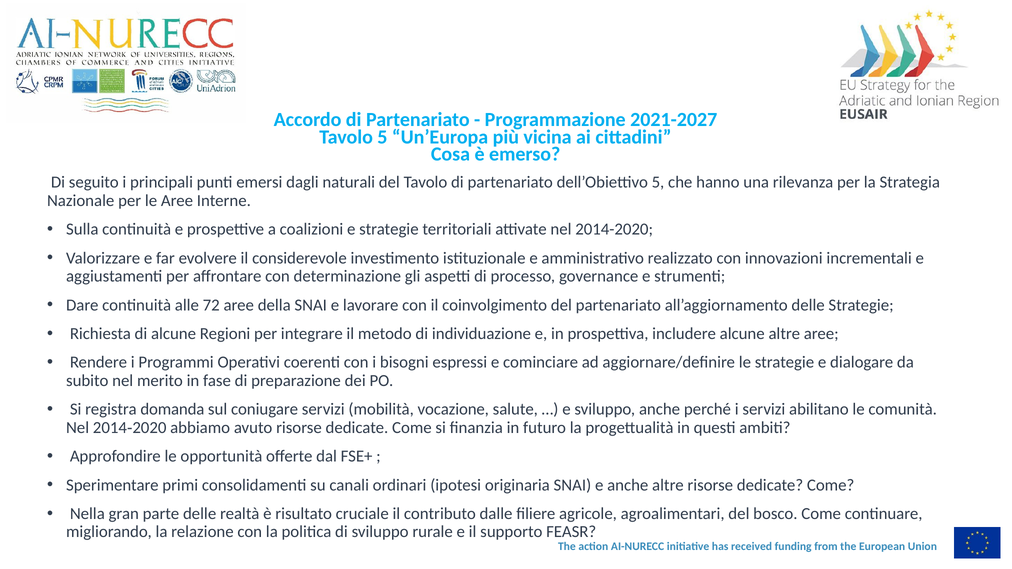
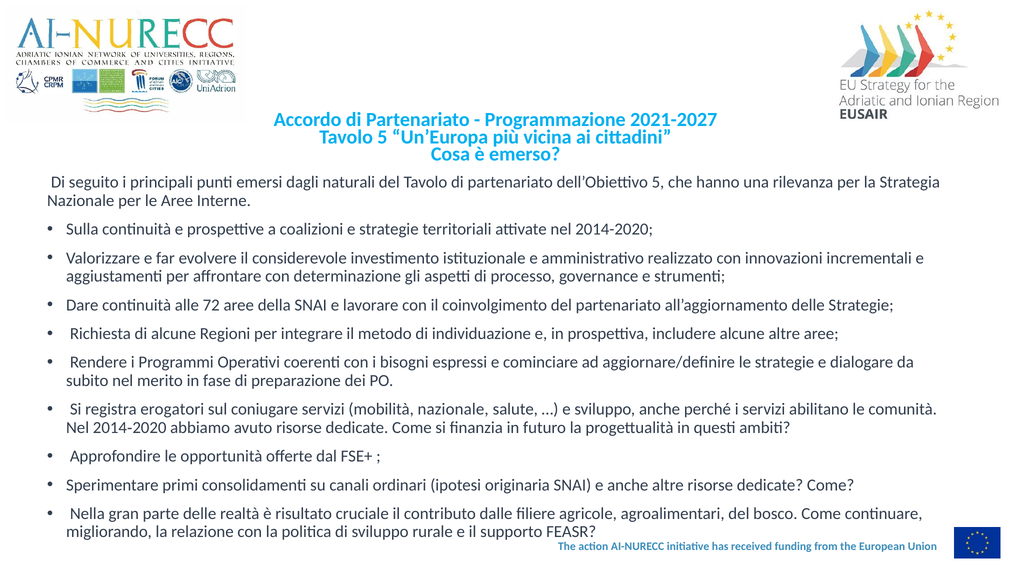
domanda: domanda -> erogatori (172, 410)
mobilità vocazione: vocazione -> nazionale (453, 410)
